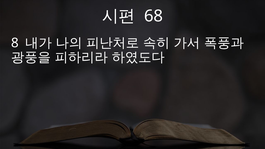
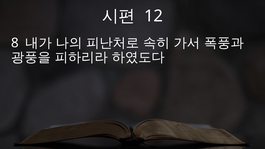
68: 68 -> 12 (154, 16)
